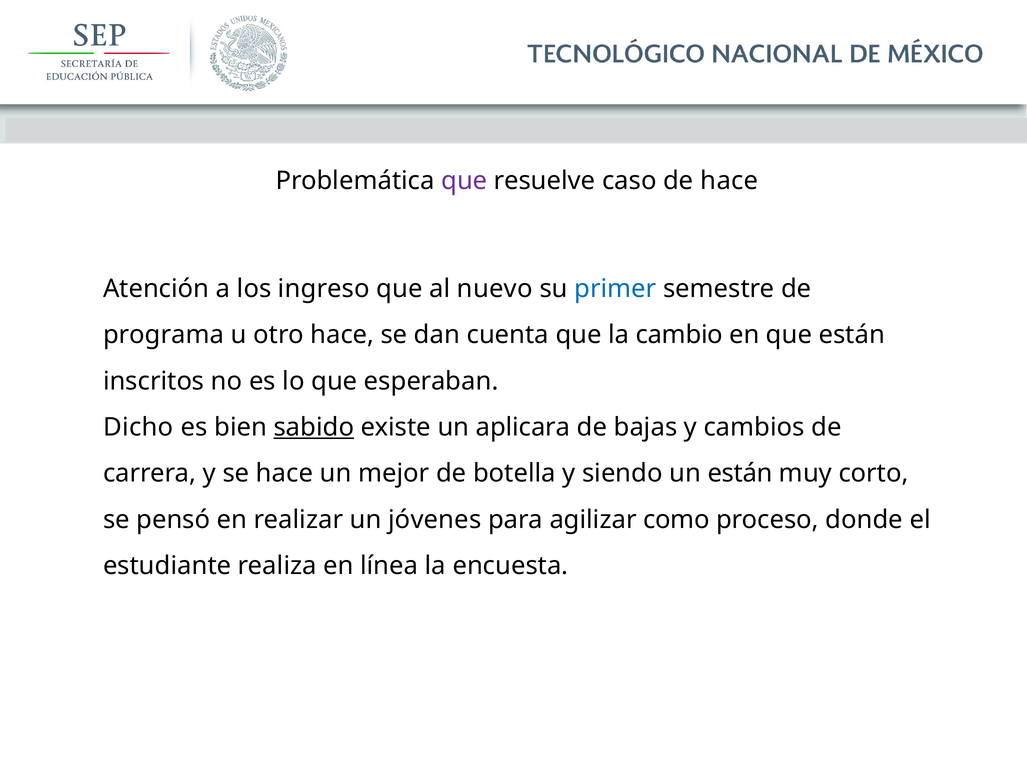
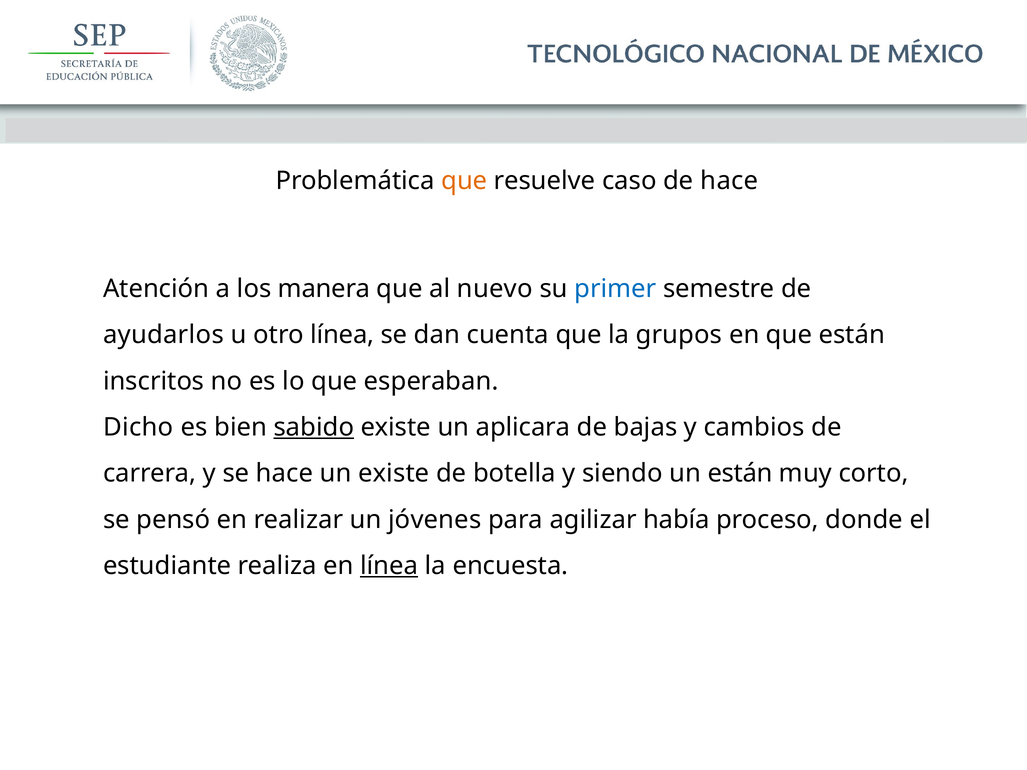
que colour: purple -> orange (464, 181)
ingreso: ingreso -> manera (324, 289)
programa: programa -> ayudarlos (163, 335)
otro hace: hace -> línea (342, 335)
cambio: cambio -> grupos (679, 335)
un mejor: mejor -> existe (394, 474)
como: como -> había (676, 520)
línea underline: none -> present (389, 566)
